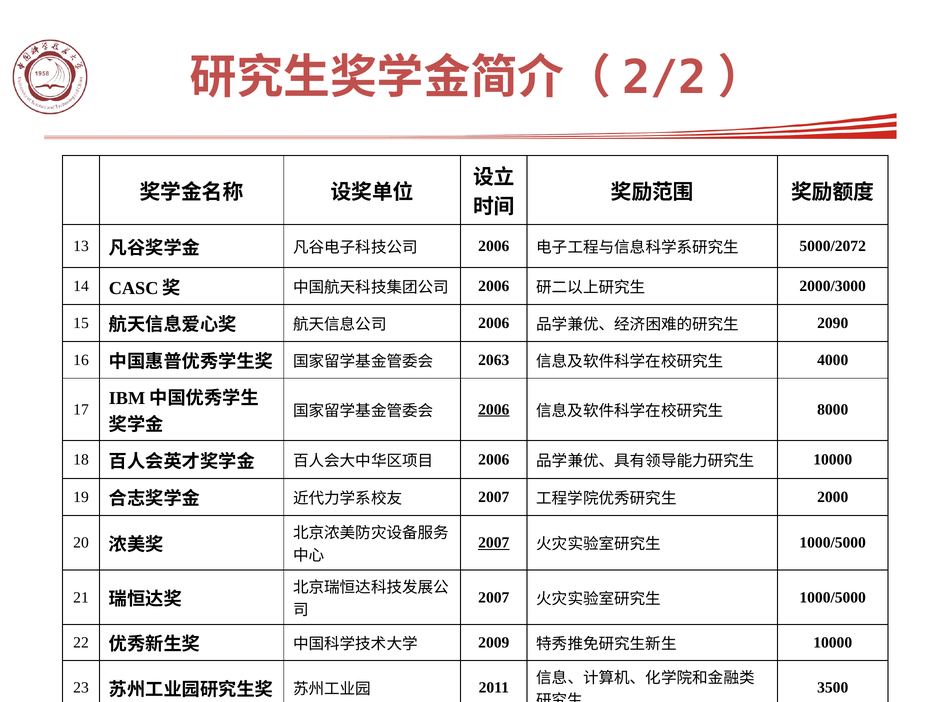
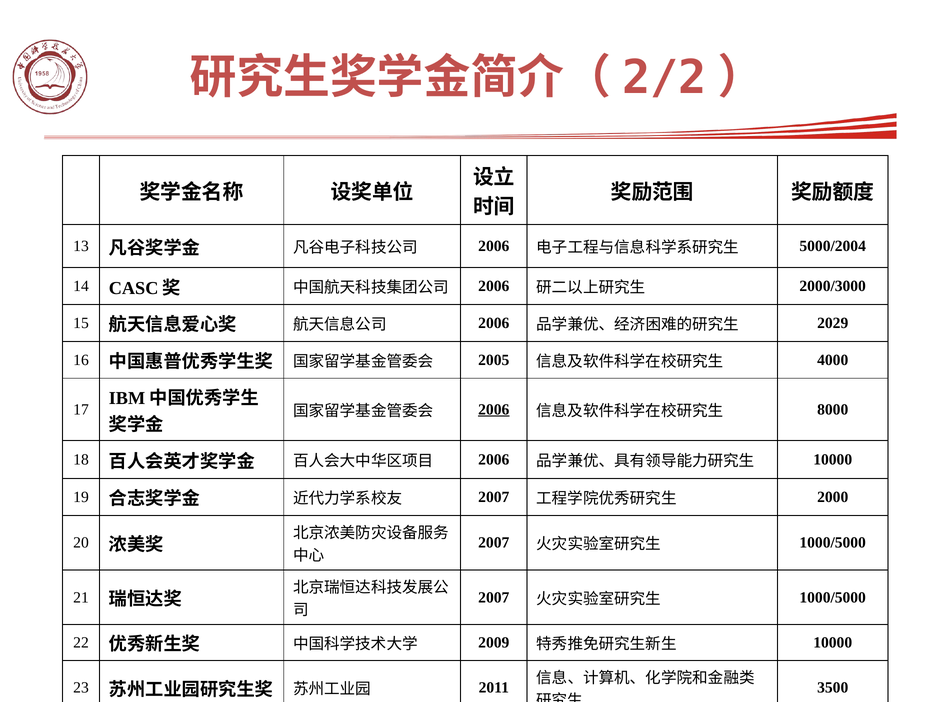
5000/2072: 5000/2072 -> 5000/2004 (833, 246)
2090: 2090 -> 2029 (833, 323)
2063: 2063 -> 2005 (494, 360)
2007 underline: present -> none (494, 543)
